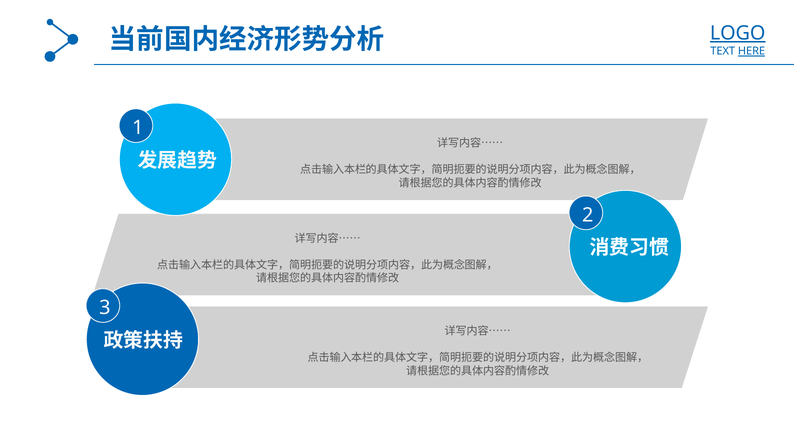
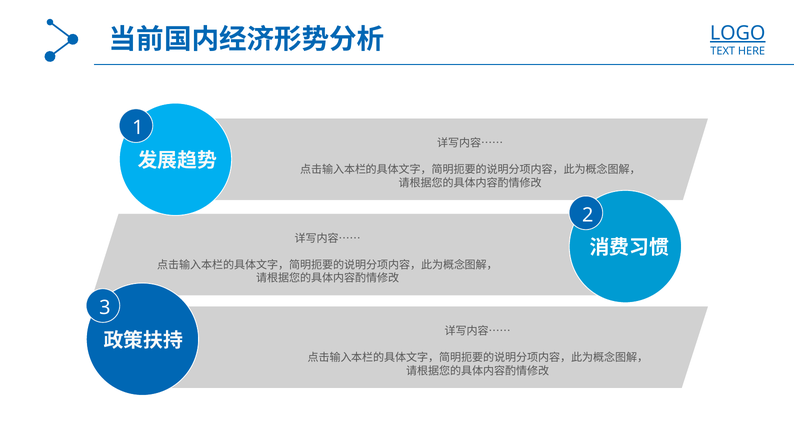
HERE underline: present -> none (752, 51)
